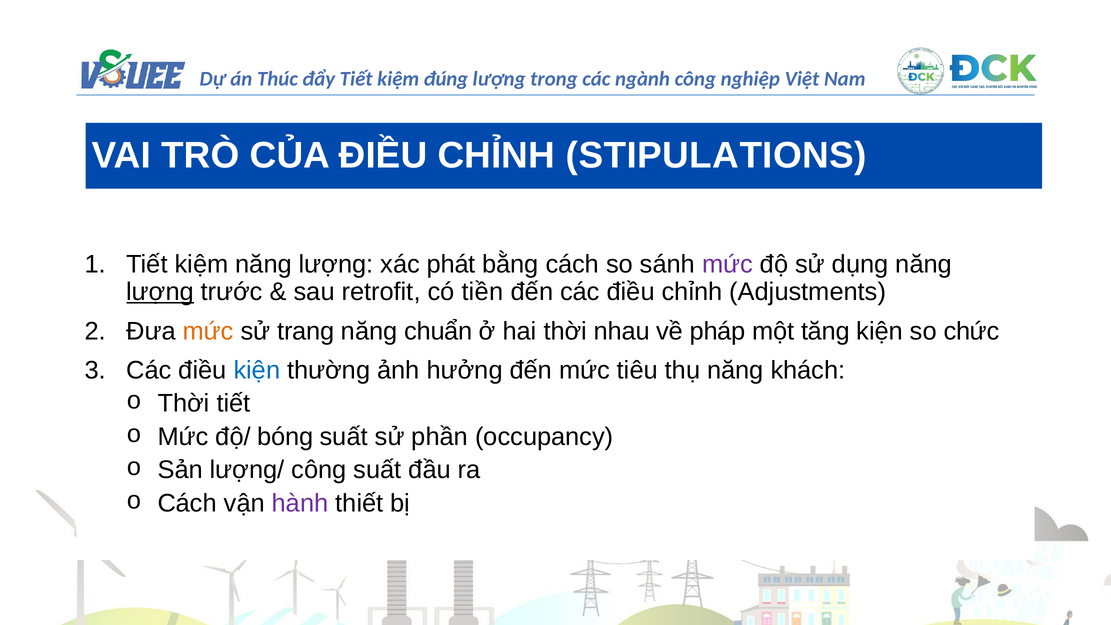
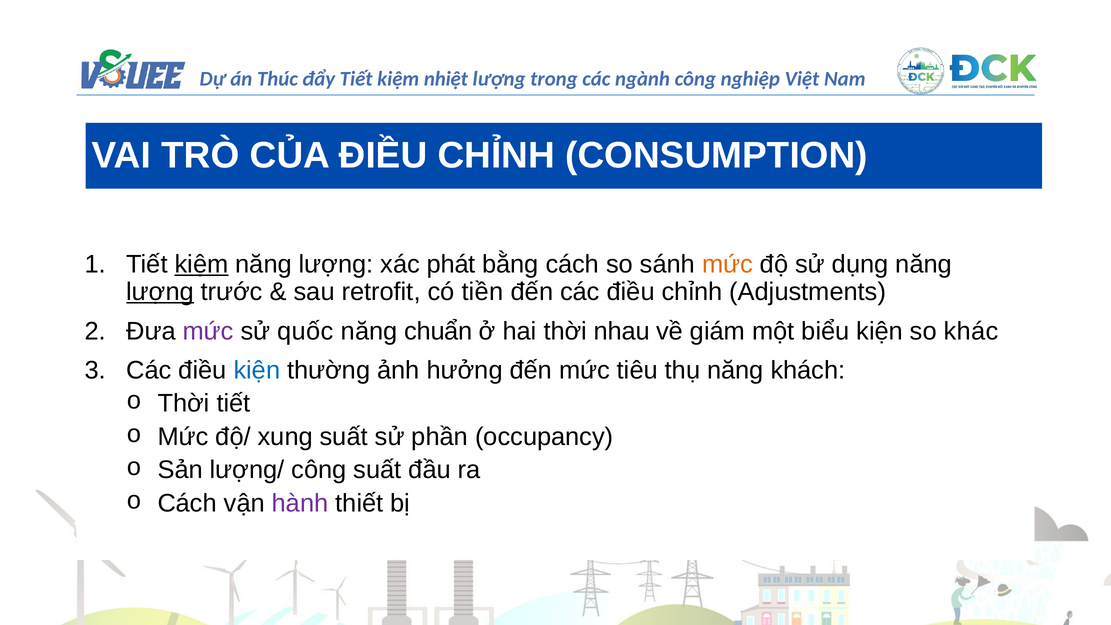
đúng: đúng -> nhiệt (446, 79)
STIPULATIONS: STIPULATIONS -> CONSUMPTION (717, 156)
kiệm underline: none -> present (202, 265)
mức colour: purple -> orange (728, 265)
mức colour: orange -> purple (208, 331)
trang: trang -> quốc (305, 331)
pháp: pháp -> giám (717, 331)
tăng: tăng -> biểu (825, 331)
chức: chức -> khác (971, 331)
bóng: bóng -> xung (285, 437)
